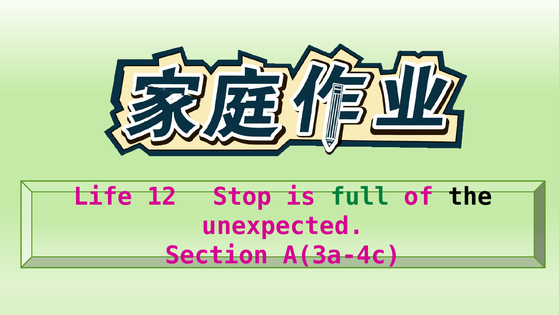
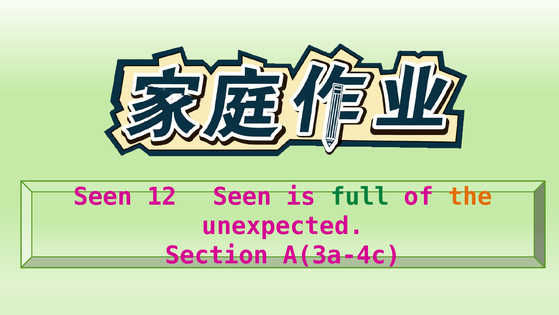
Life: Life -> Seen (103, 196)
12 Stop: Stop -> Seen (242, 196)
the colour: black -> orange (470, 196)
